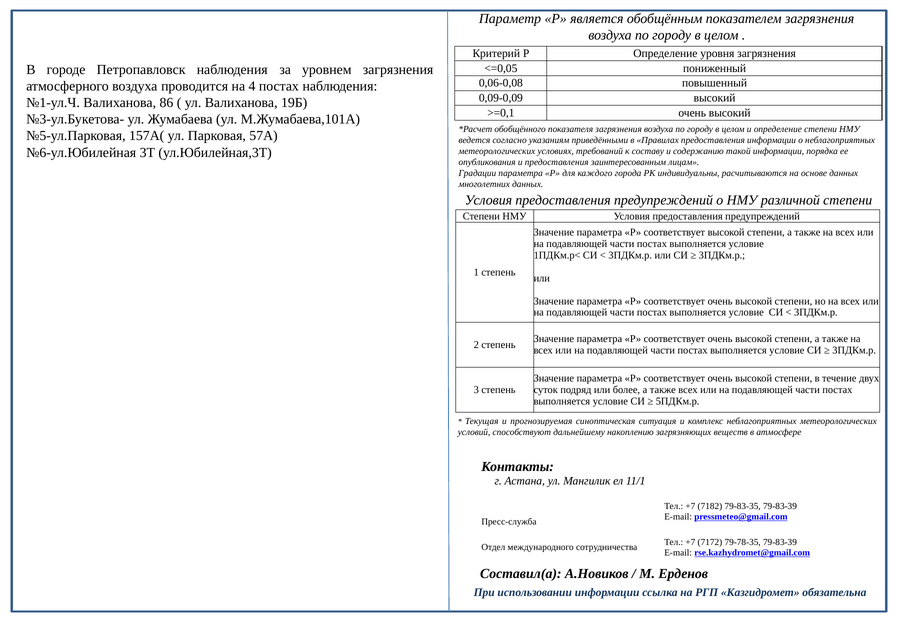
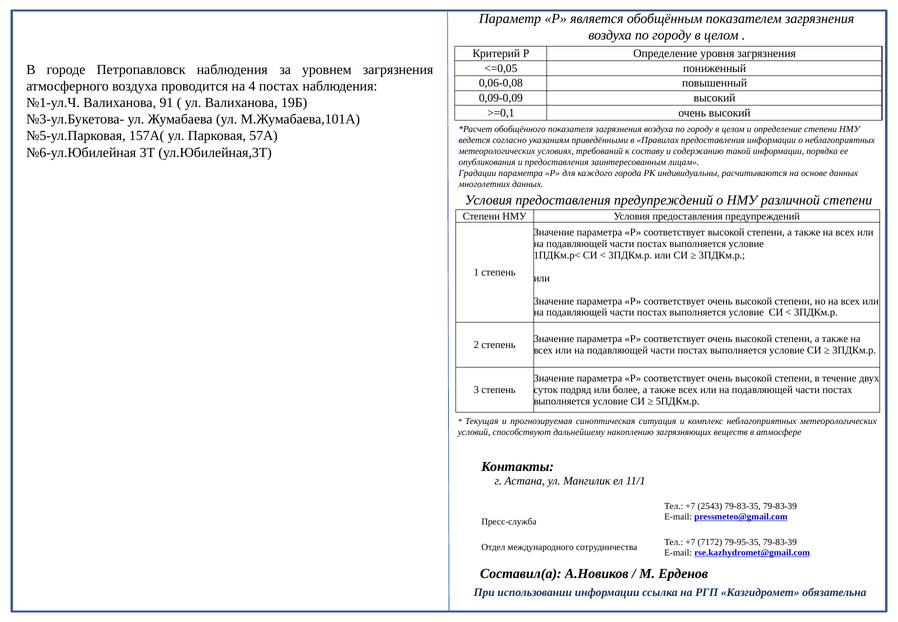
86: 86 -> 91 (166, 103)
7182: 7182 -> 2543 (710, 506)
79-78-35: 79-78-35 -> 79-95-35 (743, 542)
